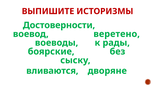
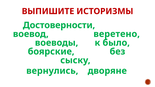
рады: рады -> было (116, 43)
вливаются: вливаются -> вернулись (52, 71)
